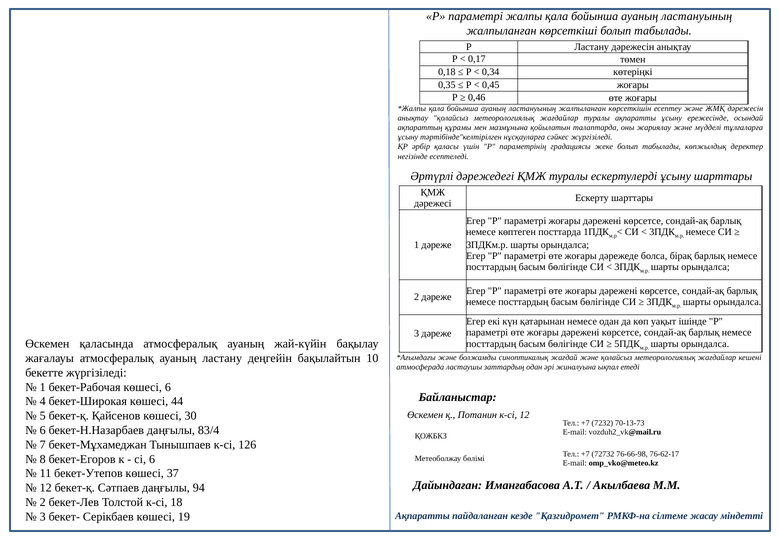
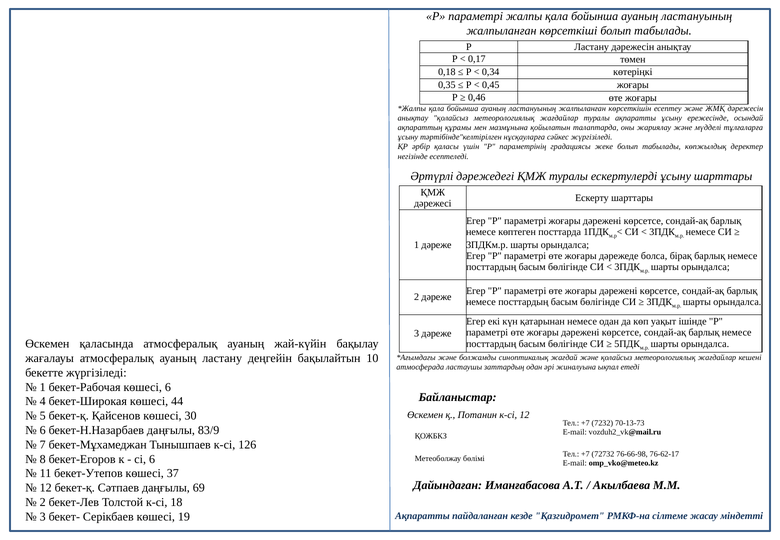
83/4: 83/4 -> 83/9 (209, 430)
94: 94 -> 69 (199, 488)
